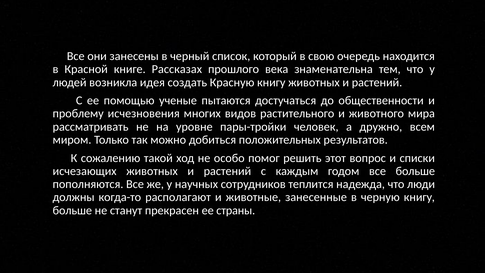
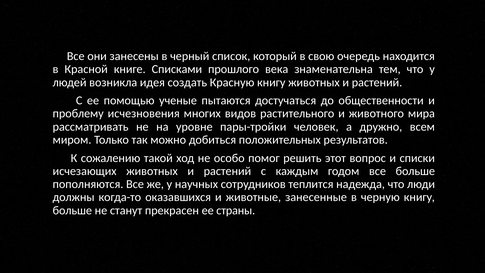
Рассказах: Рассказах -> Списками (177, 69)
располагают: располагают -> оказавшихся (178, 197)
